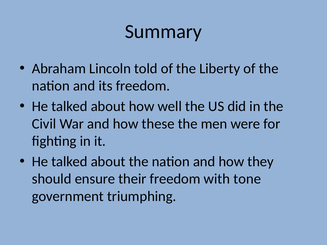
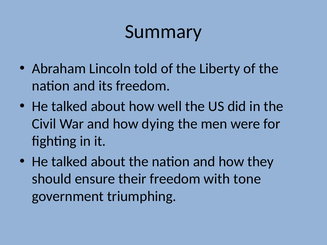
these: these -> dying (158, 124)
